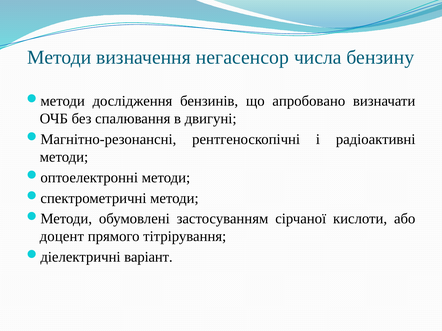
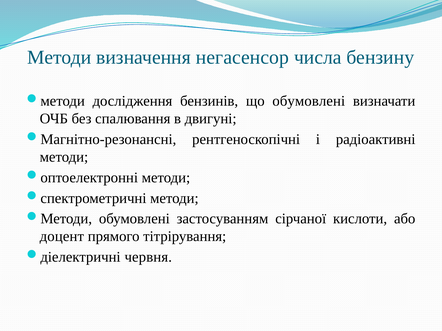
що апробовано: апробовано -> обумовлені (309, 101)
варіант: варіант -> червня (148, 257)
